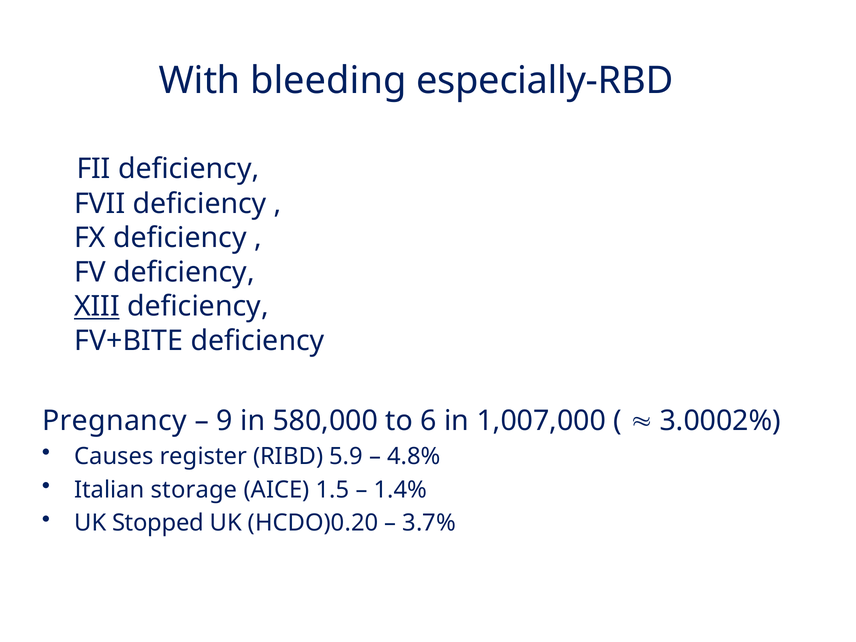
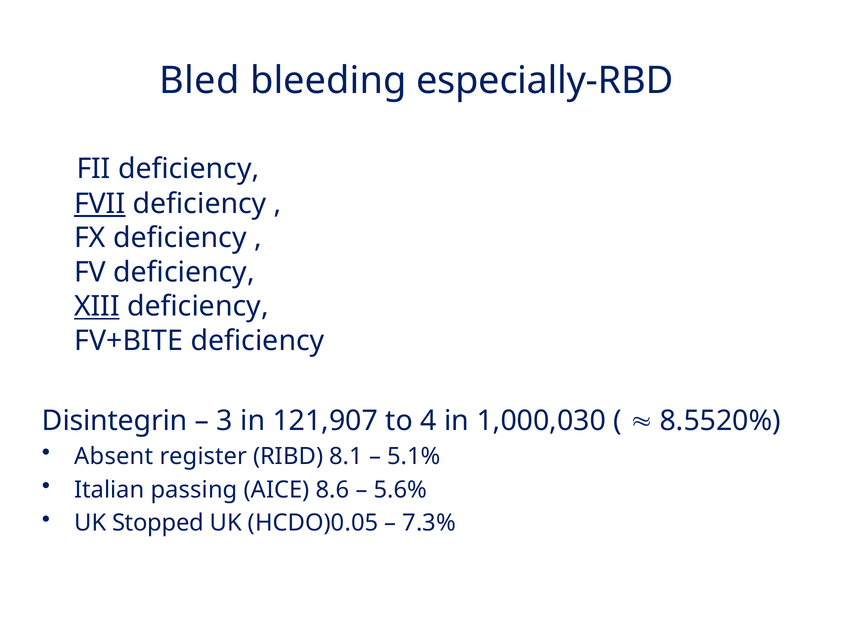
With: With -> Bled (199, 81)
FVII underline: none -> present (100, 204)
Pregnancy: Pregnancy -> Disintegrin (115, 421)
9: 9 -> 3 (225, 421)
580,000: 580,000 -> 121,907 (325, 421)
6: 6 -> 4 (429, 421)
1,007,000: 1,007,000 -> 1,000,030 (541, 421)
3.0002%: 3.0002% -> 8.5520% (720, 421)
Causes: Causes -> Absent (114, 456)
5.9: 5.9 -> 8.1 (346, 456)
4.8%: 4.8% -> 5.1% (414, 456)
storage: storage -> passing (194, 490)
1.5: 1.5 -> 8.6 (333, 490)
1.4%: 1.4% -> 5.6% (400, 490)
HCDO)0.20: HCDO)0.20 -> HCDO)0.05 (313, 523)
3.7%: 3.7% -> 7.3% (429, 523)
